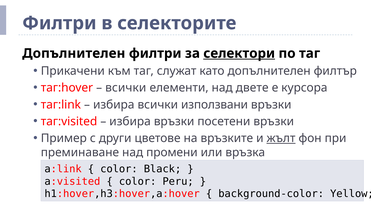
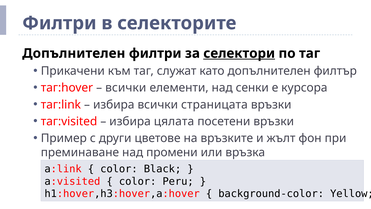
двете: двете -> сенки (252, 88)
използвани: използвани -> страницата (214, 104)
избира връзки: връзки -> цялата (174, 121)
жълт underline: present -> none (281, 138)
